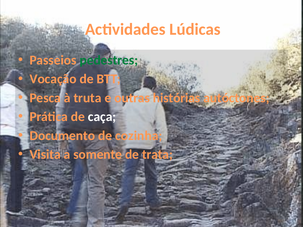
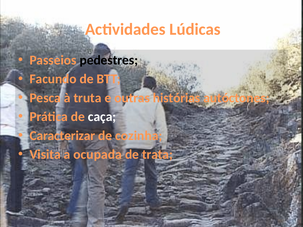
pedestres colour: green -> black (109, 60)
Vocação: Vocação -> Facundo (53, 79)
Documento: Documento -> Caracterizar (62, 136)
somente: somente -> ocupada (98, 155)
